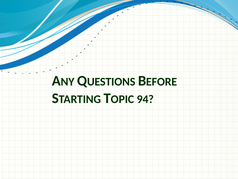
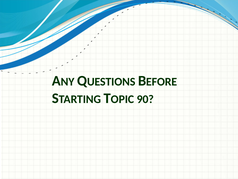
94: 94 -> 90 (145, 99)
